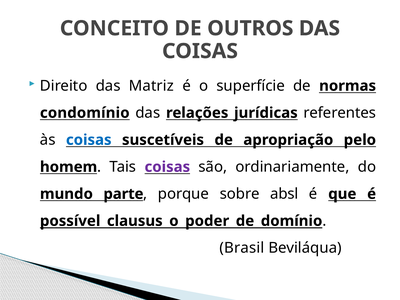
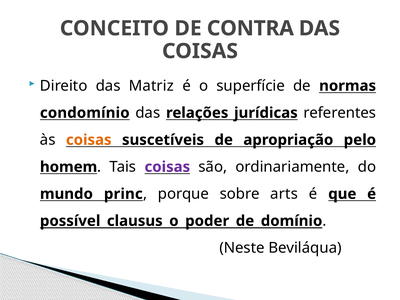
OUTROS: OUTROS -> CONTRA (250, 28)
coisas colour: blue -> orange (89, 140)
parte: parte -> princ (123, 194)
absl: absl -> arts (284, 194)
Brasil: Brasil -> Neste (242, 248)
